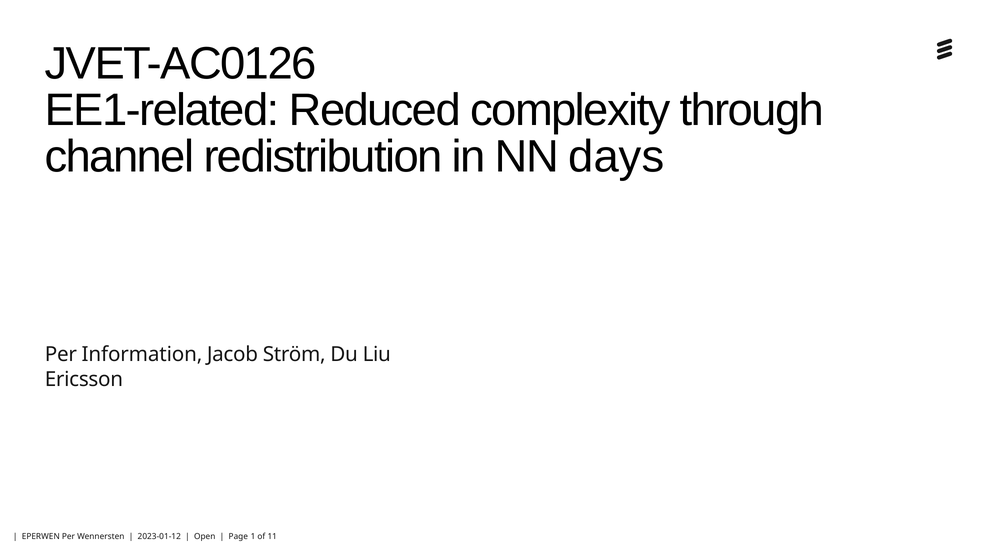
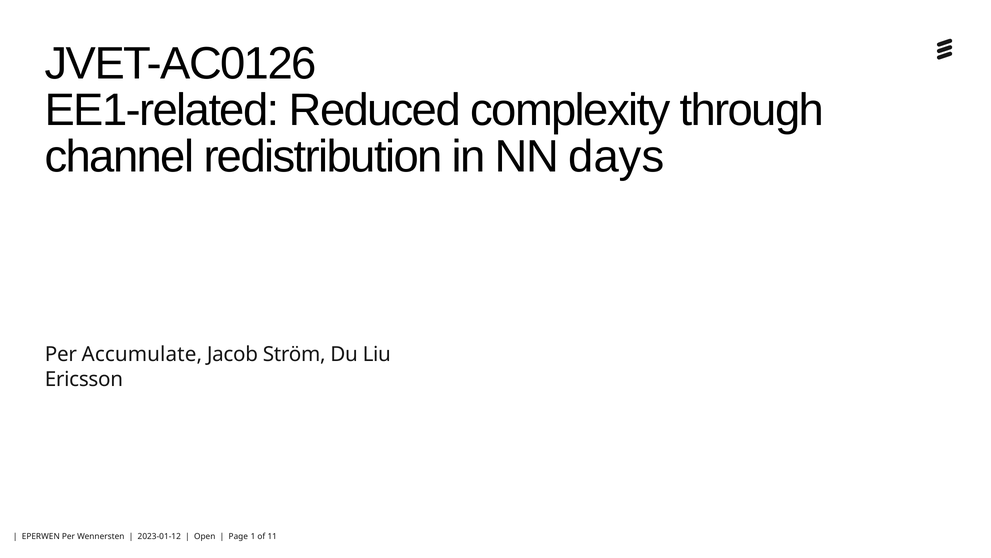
Information: Information -> Accumulate (142, 354)
